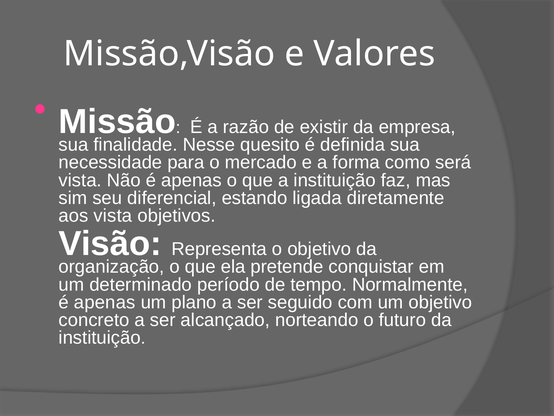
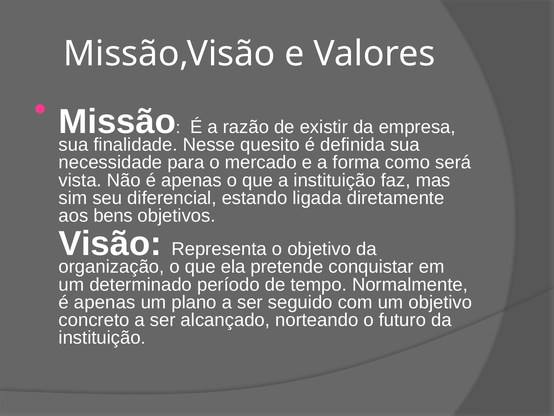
aos vista: vista -> bens (113, 216)
